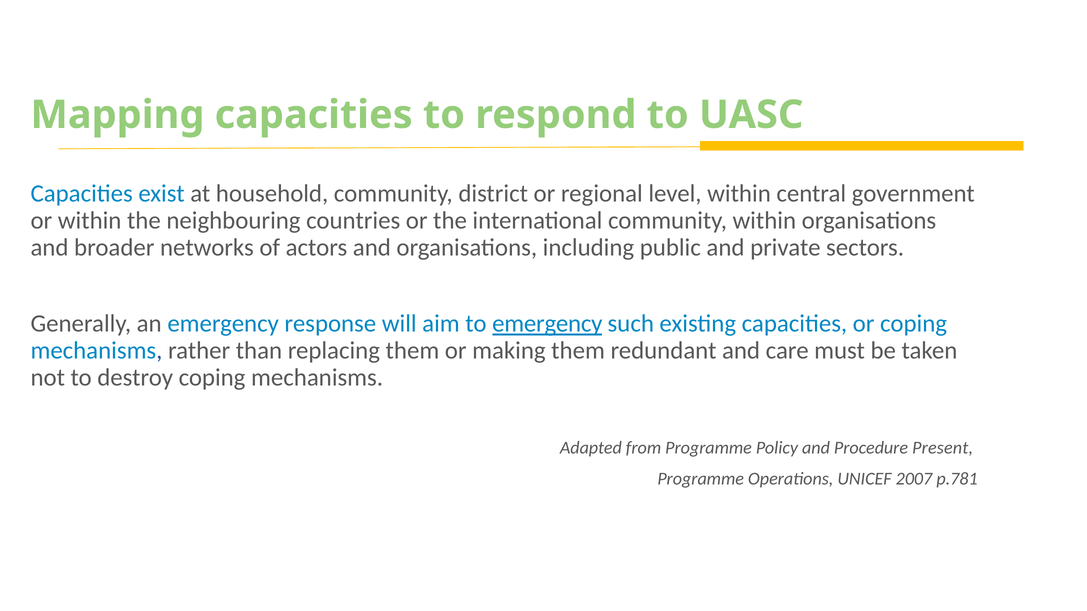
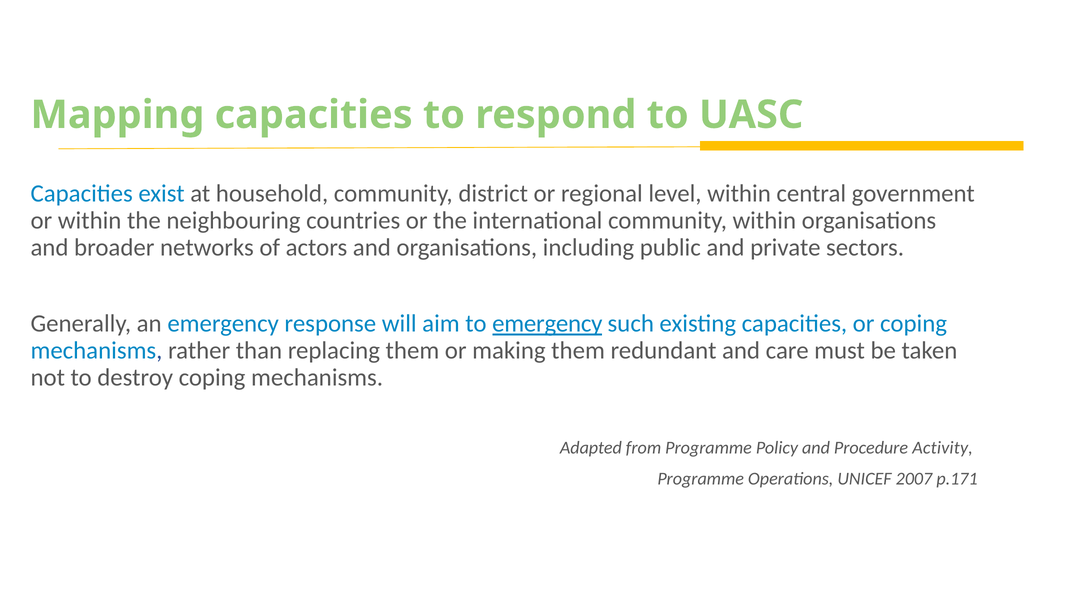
Present: Present -> Activity (943, 448)
p.781: p.781 -> p.171 (957, 479)
